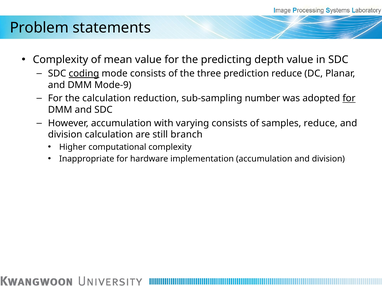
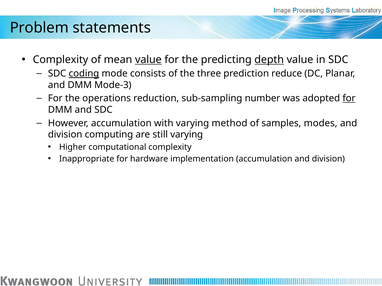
value underline: none -> present (148, 60)
depth underline: none -> present (269, 60)
Mode-9: Mode-9 -> Mode-3 (113, 85)
the calculation: calculation -> operations (107, 99)
varying consists: consists -> method (230, 123)
samples reduce: reduce -> modes (321, 123)
division calculation: calculation -> computing (109, 135)
still branch: branch -> varying (187, 135)
